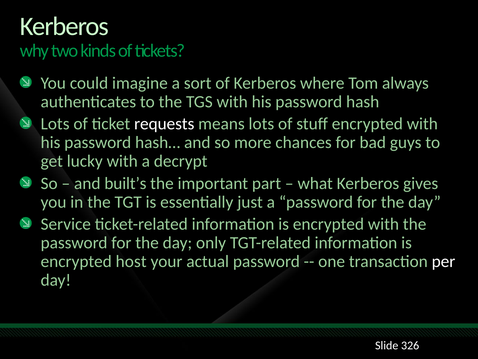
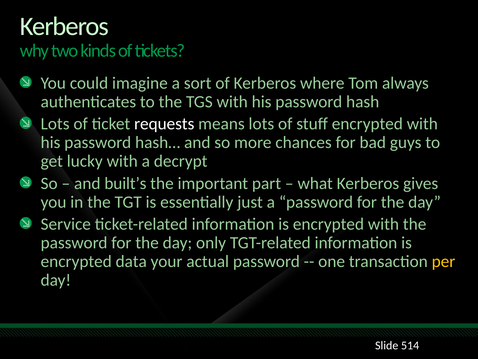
host: host -> data (131, 261)
per colour: white -> yellow (444, 261)
326: 326 -> 514 (410, 345)
